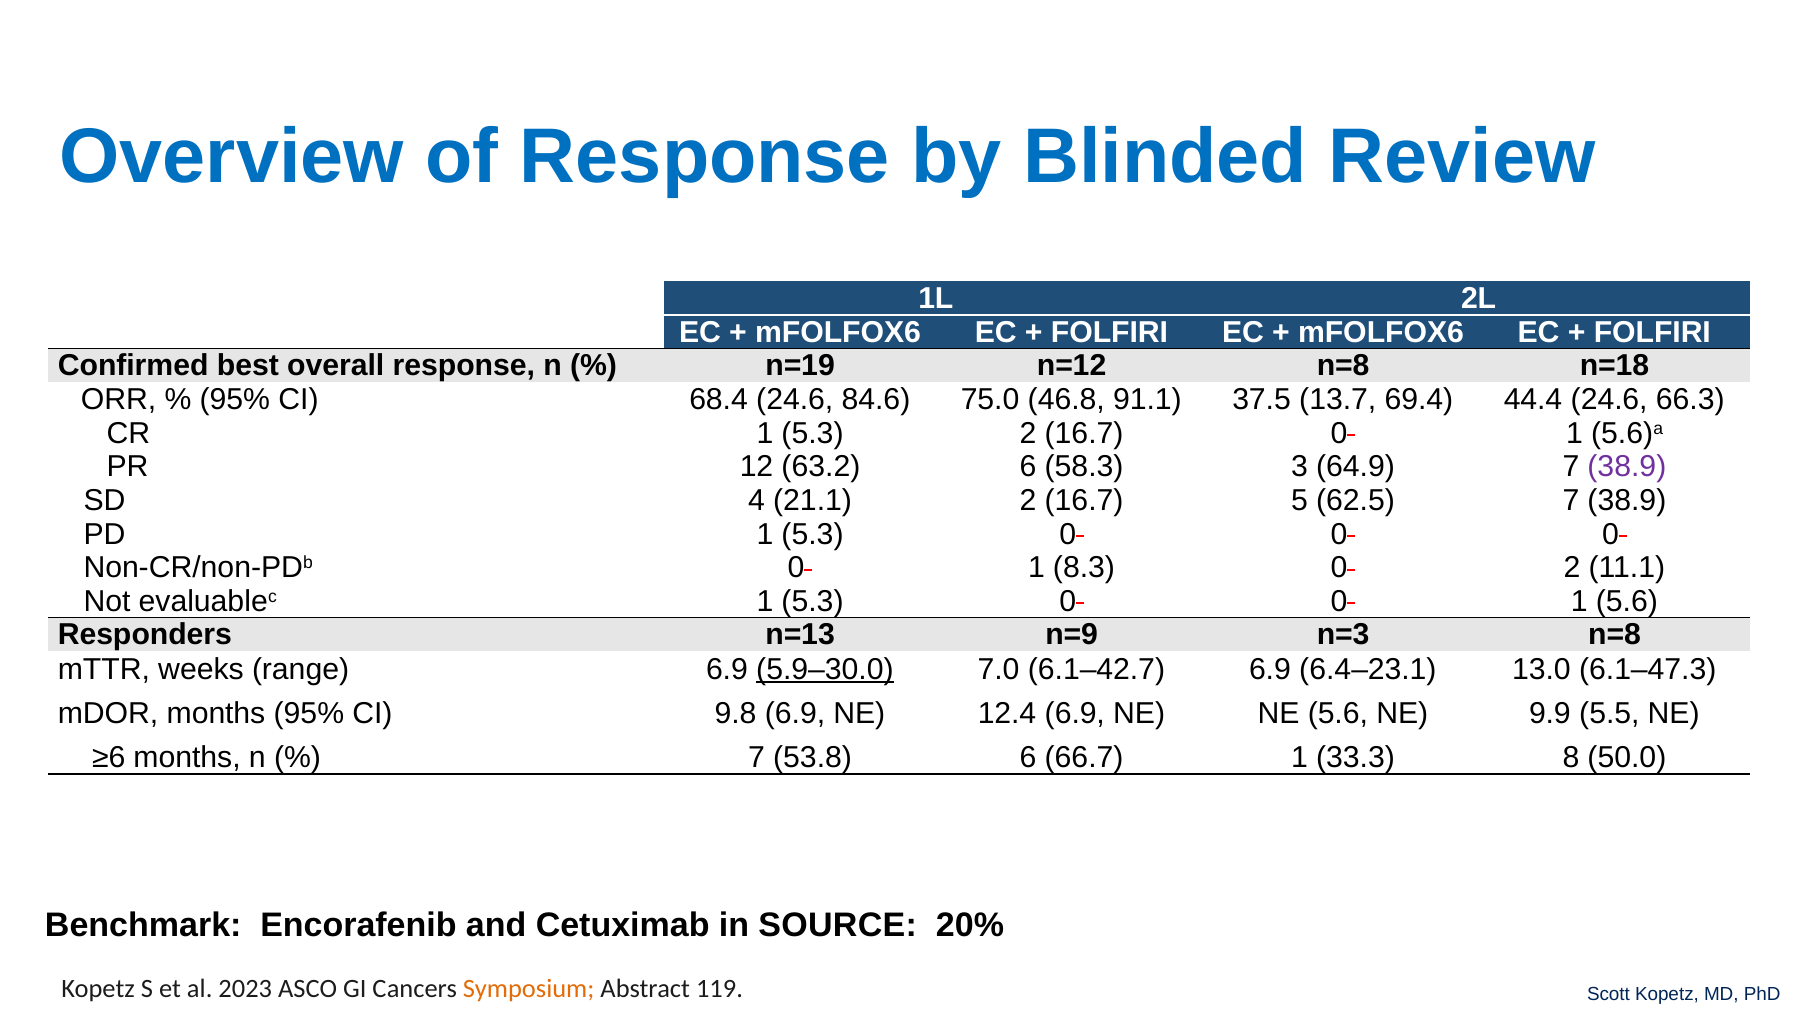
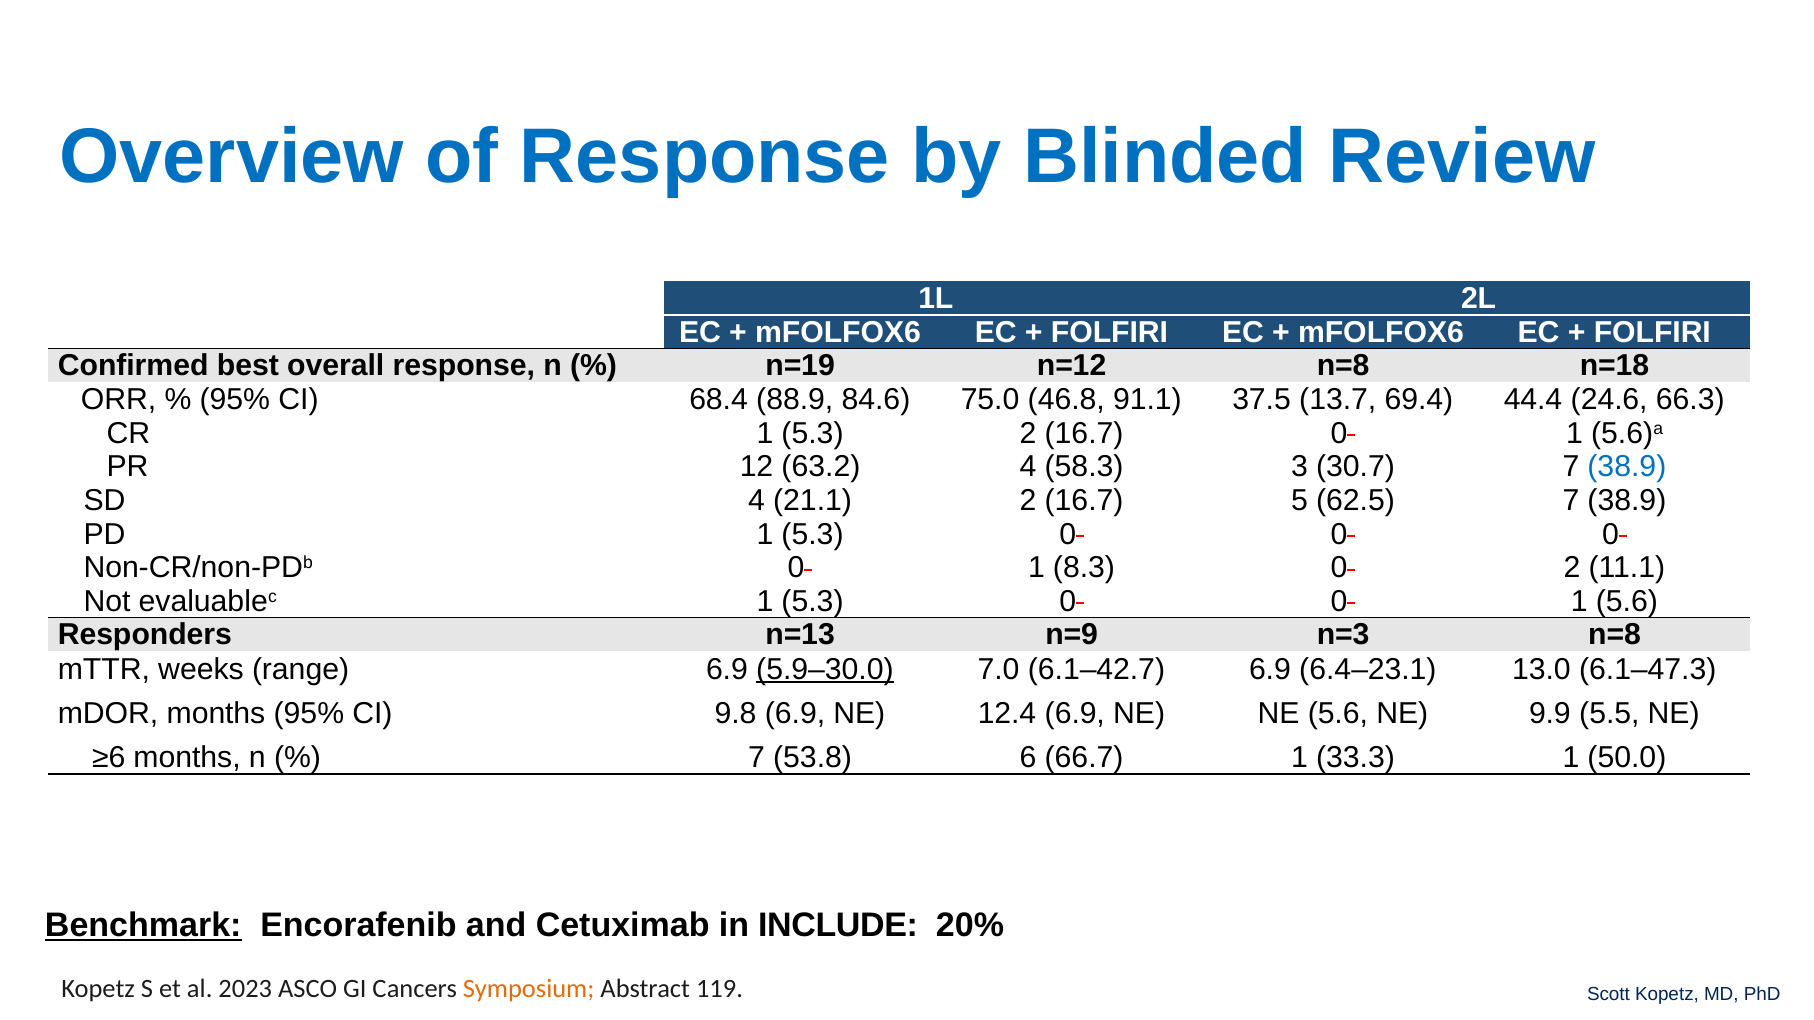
68.4 24.6: 24.6 -> 88.9 (795, 400)
63.2 6: 6 -> 4 (1028, 467)
64.9: 64.9 -> 30.7 (1355, 467)
38.9 colour: purple -> blue (1627, 467)
33.3 8: 8 -> 1 (1571, 758)
Benchmark underline: none -> present (143, 926)
SOURCE: SOURCE -> INCLUDE (838, 926)
